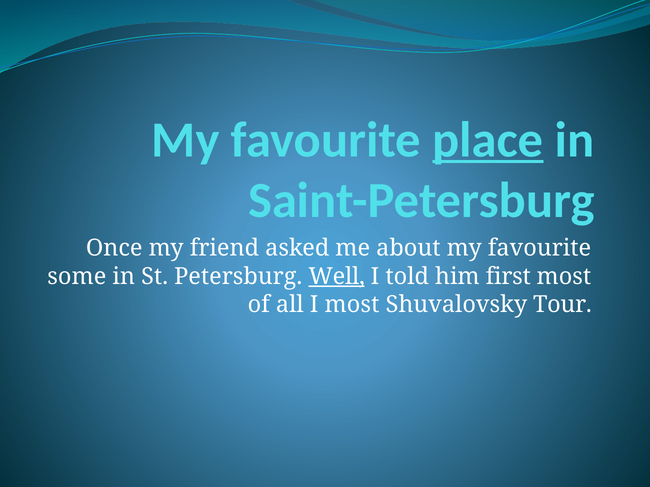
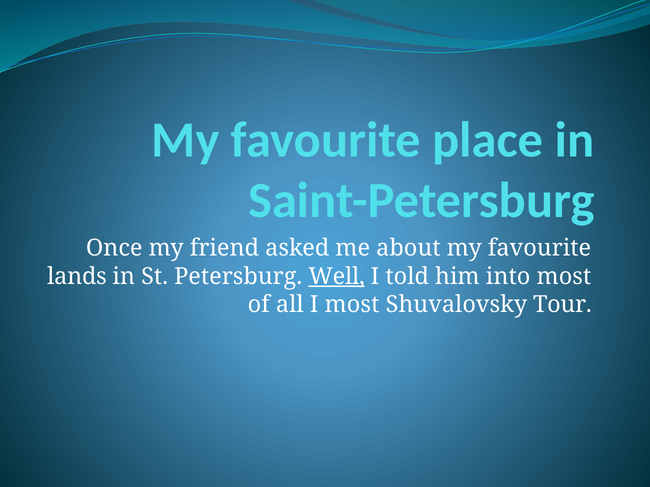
place underline: present -> none (488, 140)
some: some -> lands (77, 277)
first: first -> into (508, 277)
